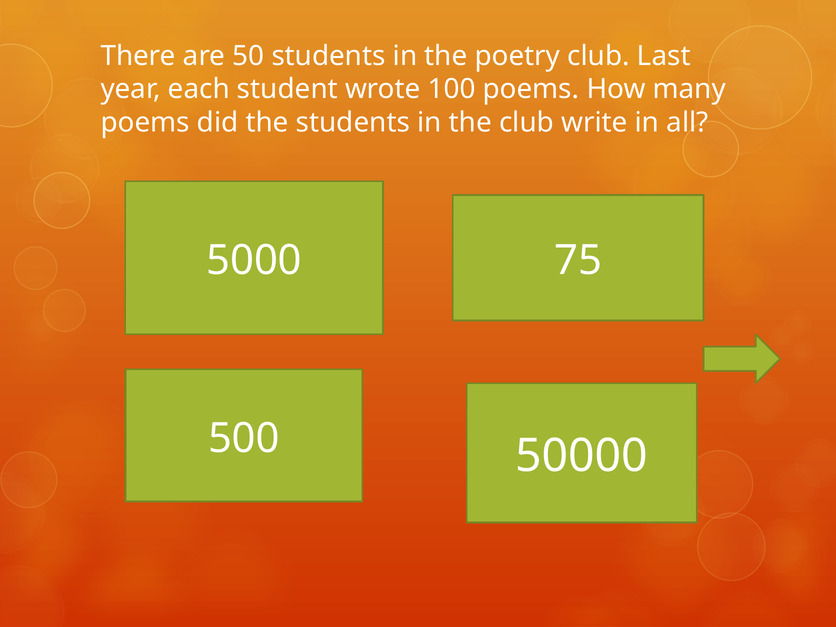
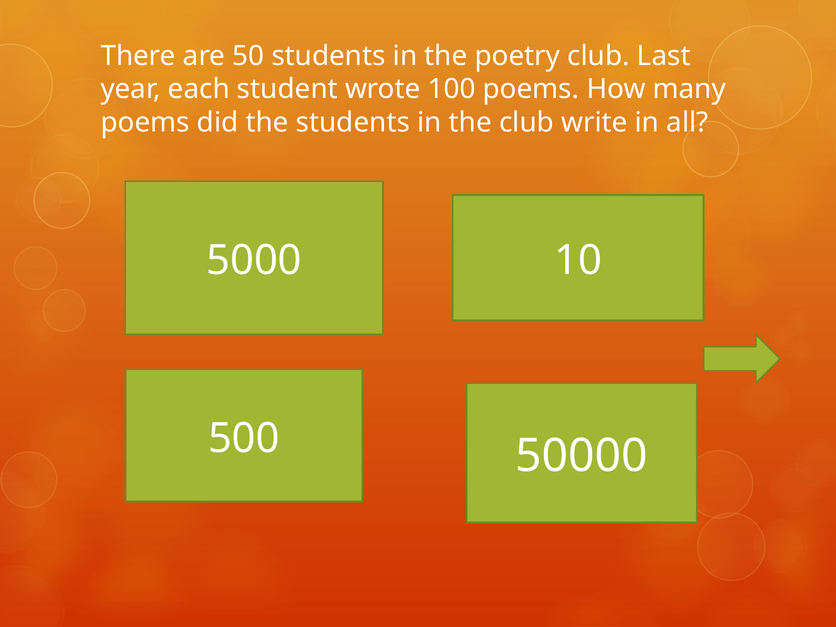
75: 75 -> 10 (578, 261)
